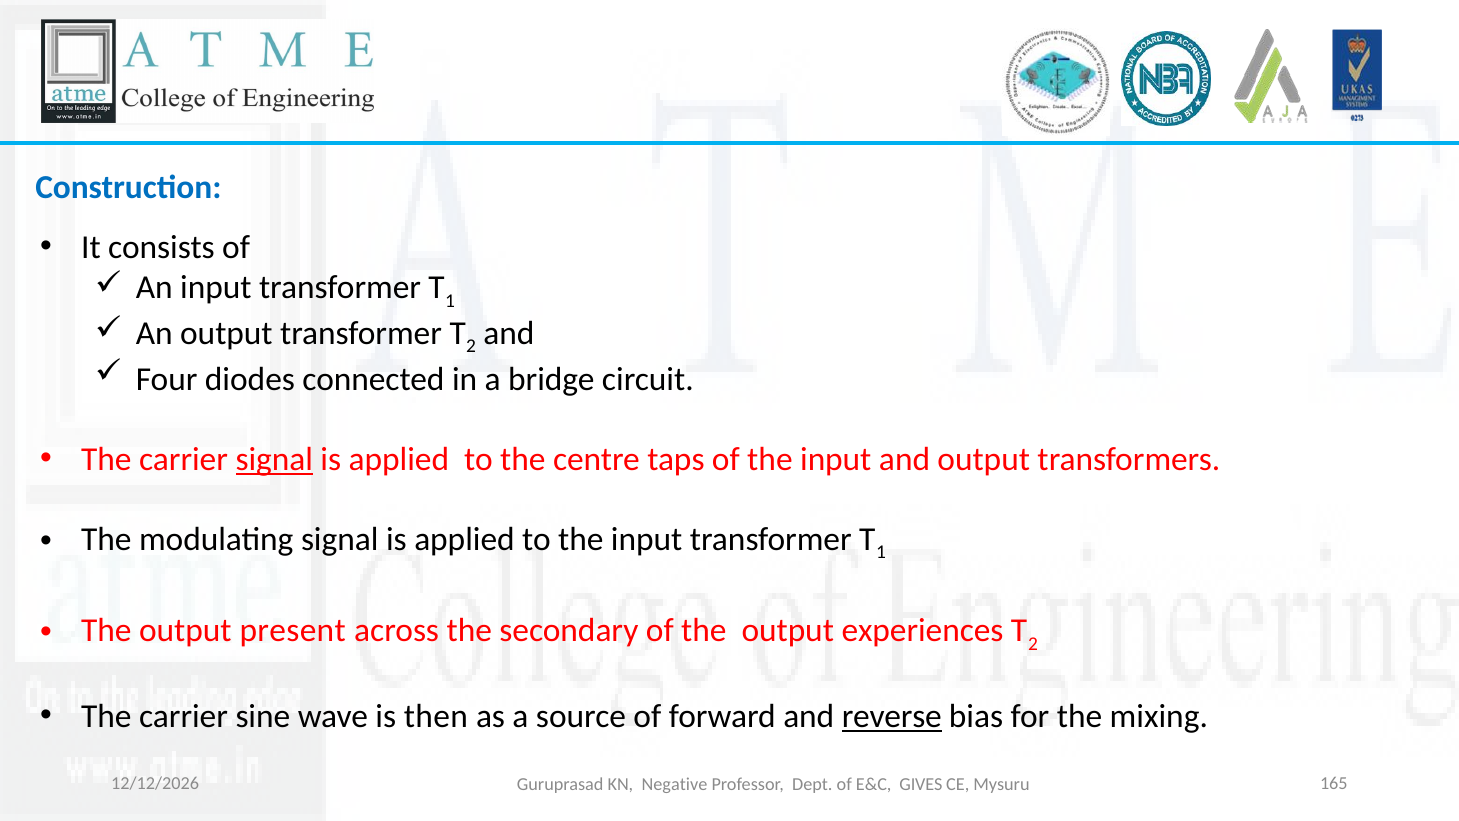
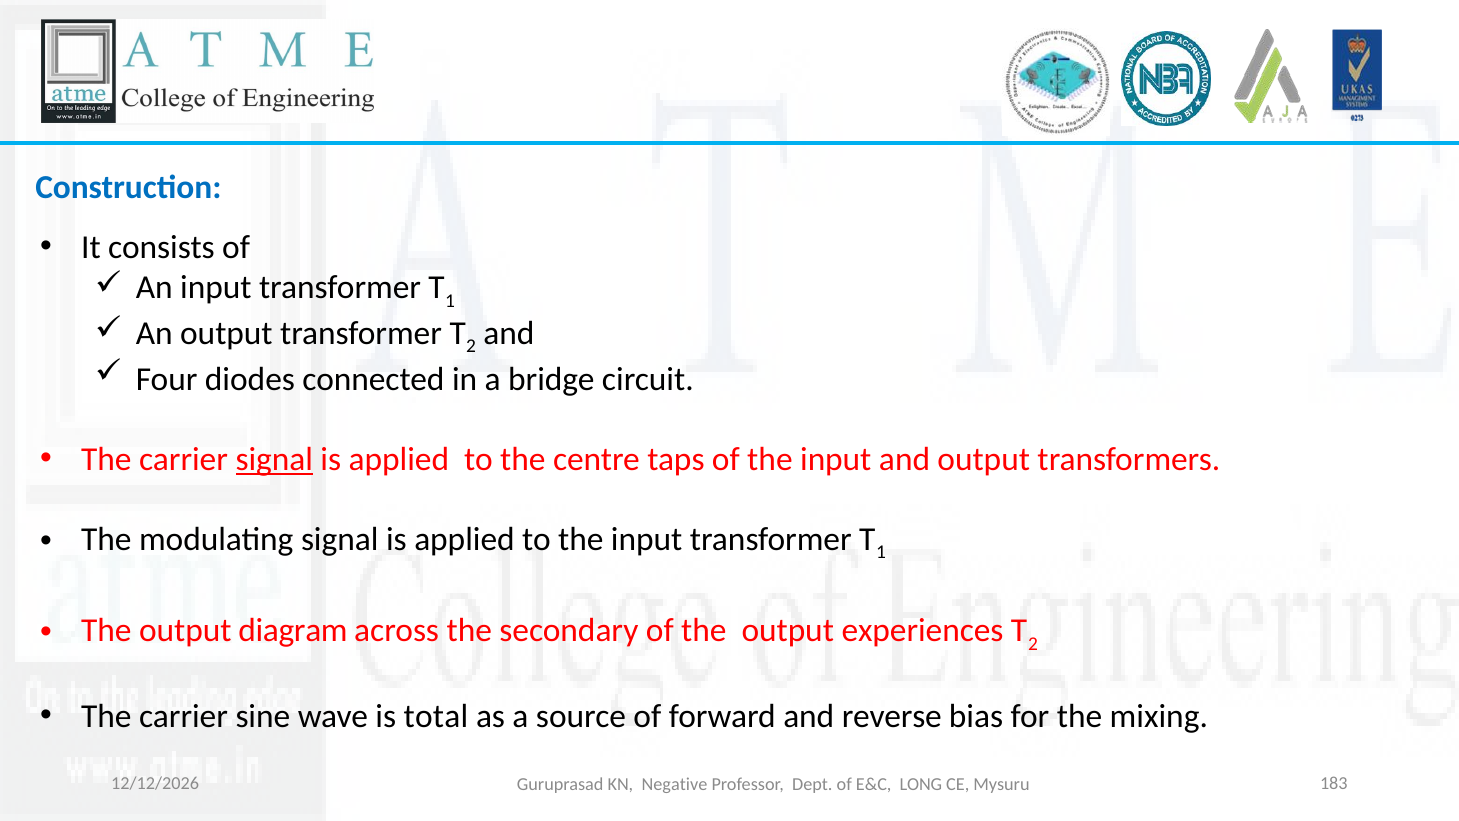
present: present -> diagram (293, 631)
then: then -> total (436, 716)
reverse underline: present -> none (892, 716)
165: 165 -> 183 (1334, 784)
GIVES: GIVES -> LONG (921, 784)
